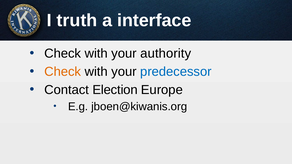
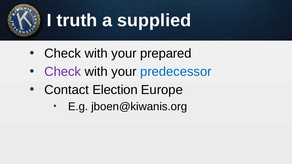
interface: interface -> supplied (154, 21)
authority: authority -> prepared (166, 54)
Check colour: orange -> purple (63, 72)
